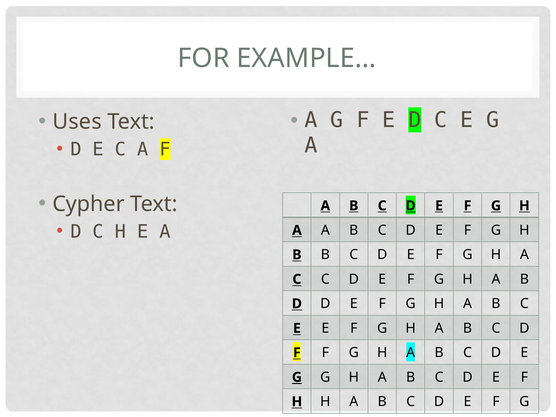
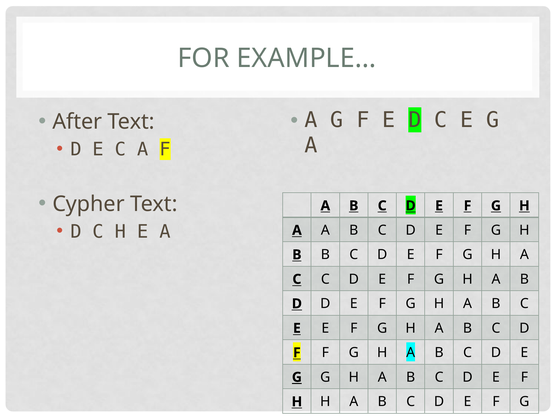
Uses: Uses -> After (77, 122)
